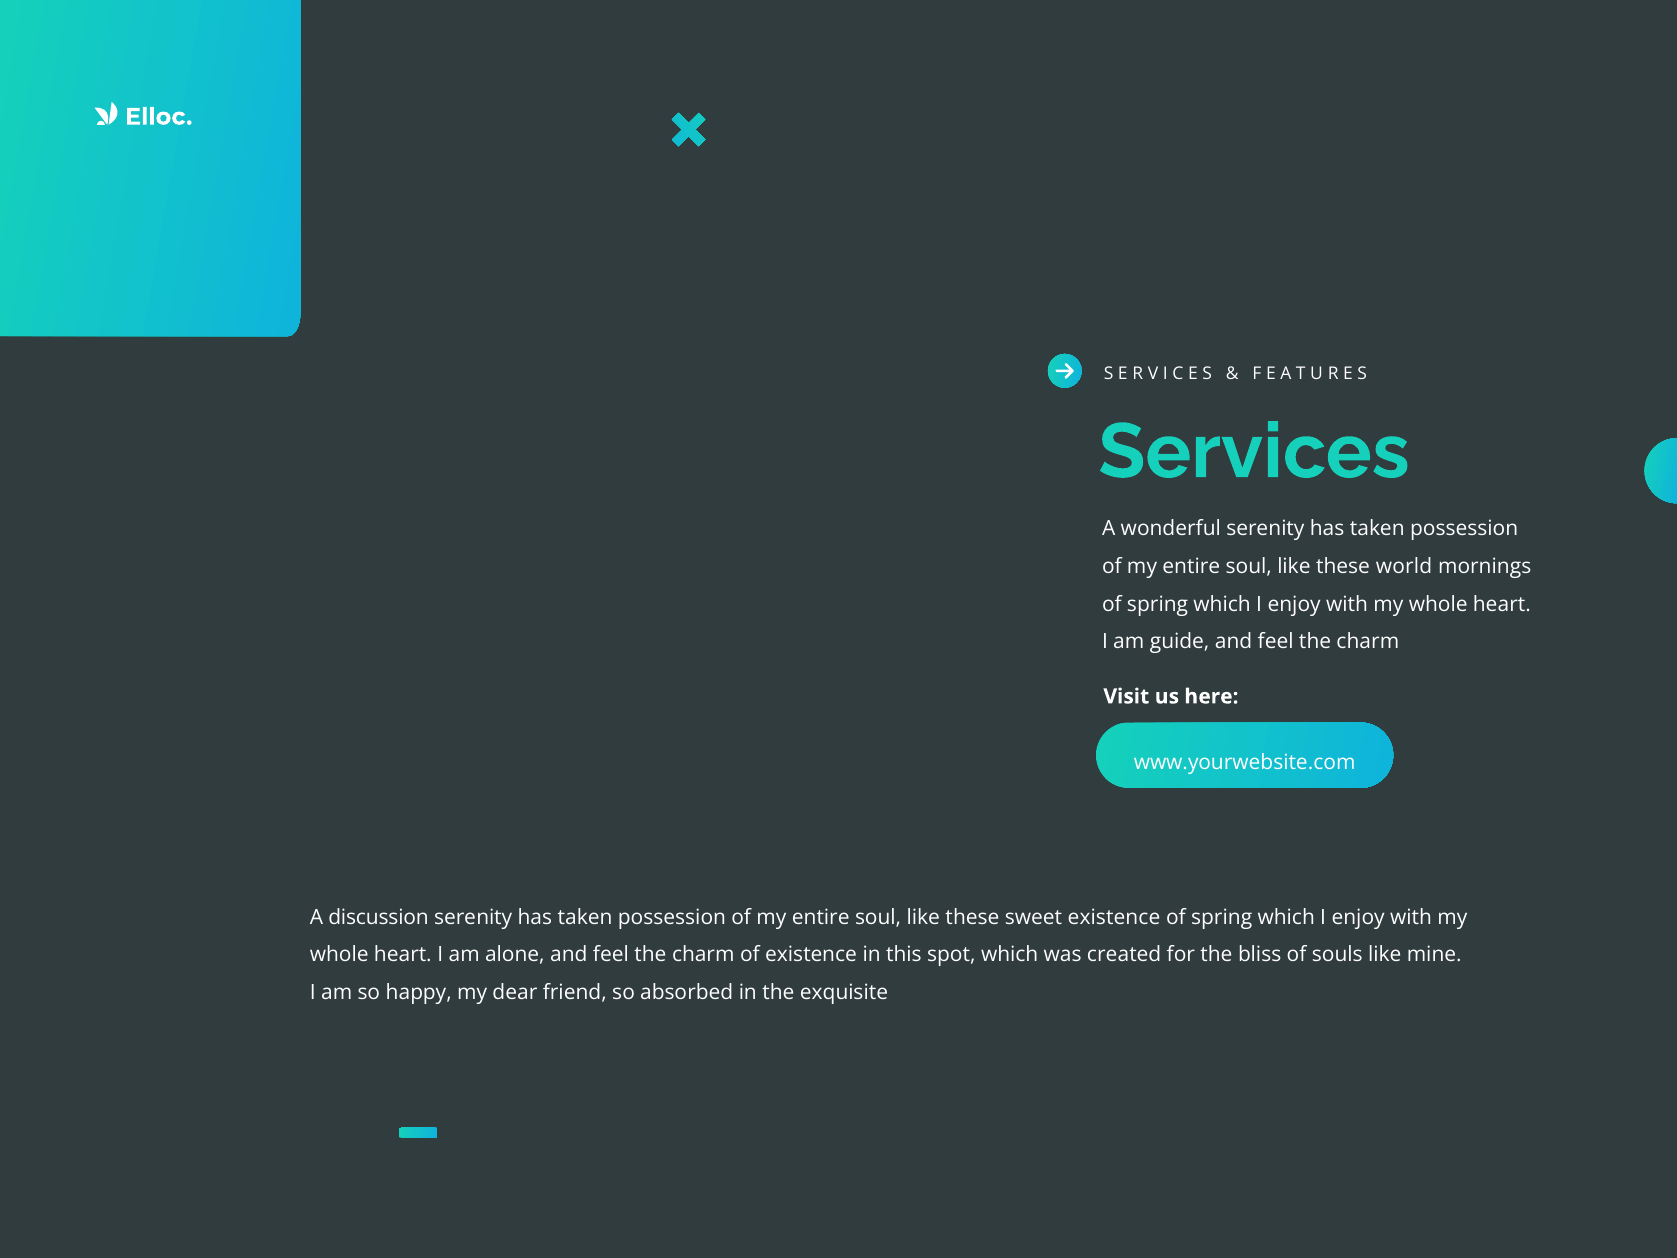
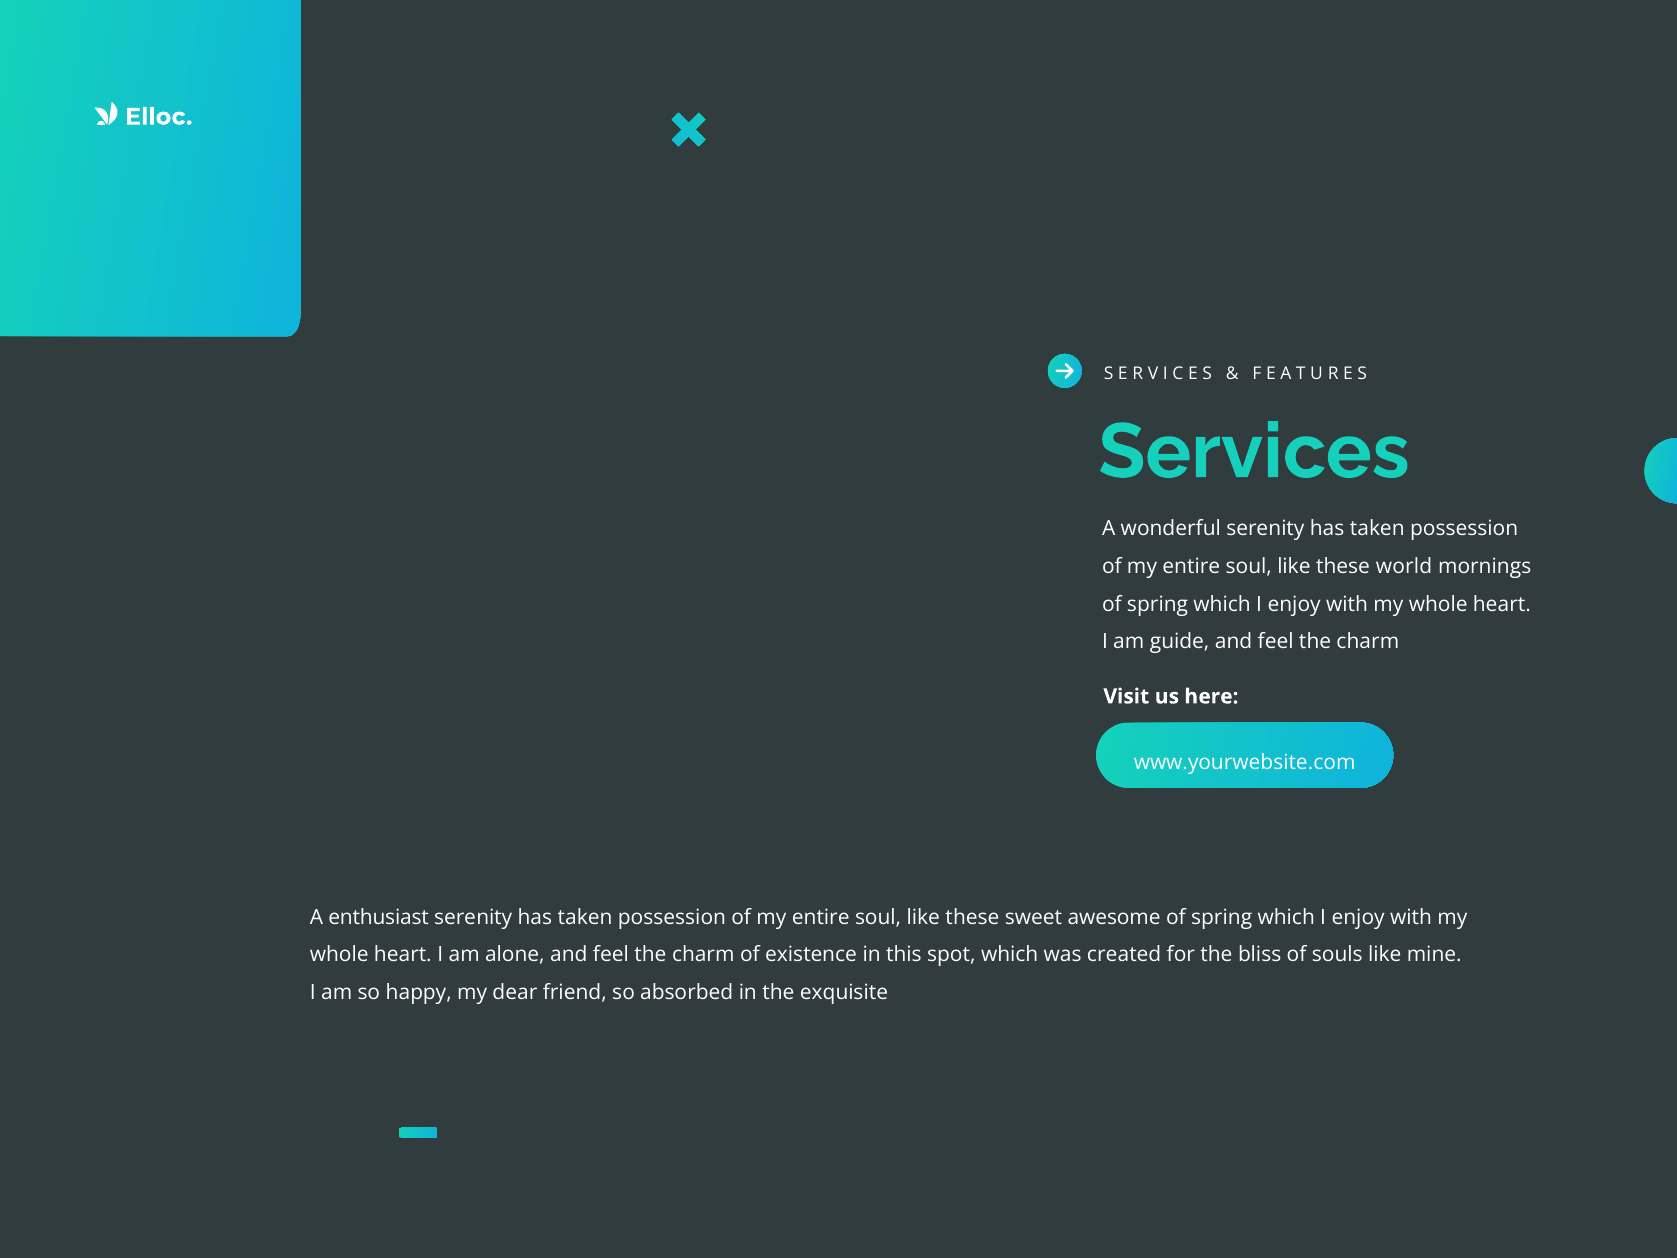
discussion: discussion -> enthusiast (379, 917)
sweet existence: existence -> awesome (1114, 917)
